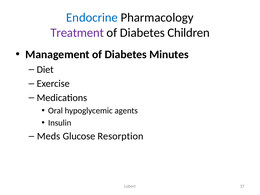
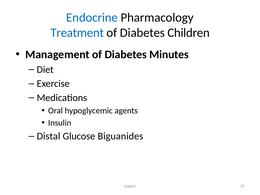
Treatment colour: purple -> blue (77, 33)
Meds: Meds -> Distal (49, 136)
Resorption: Resorption -> Biguanides (120, 136)
